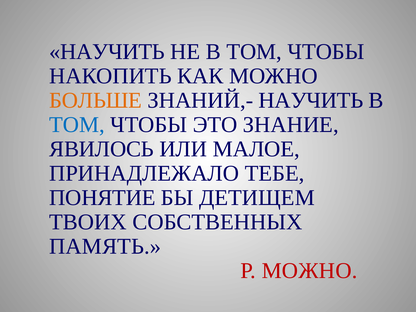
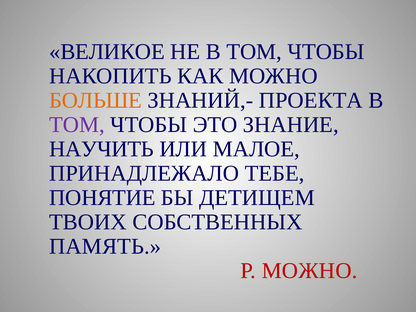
НАУЧИТЬ: НАУЧИТЬ -> ВЕЛИКОЕ (107, 52)
ЗНАНИЙ,- НАУЧИТЬ: НАУЧИТЬ -> ПРОЕКТА (311, 101)
ТОМ colour: blue -> purple (77, 125)
ЯВИЛОСЬ: ЯВИЛОСЬ -> НАУЧИТЬ (102, 149)
